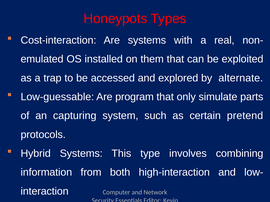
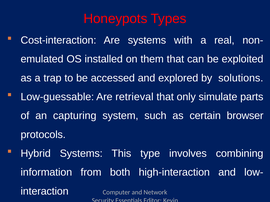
alternate: alternate -> solutions (241, 78)
program: program -> retrieval (134, 97)
pretend: pretend -> browser (245, 116)
